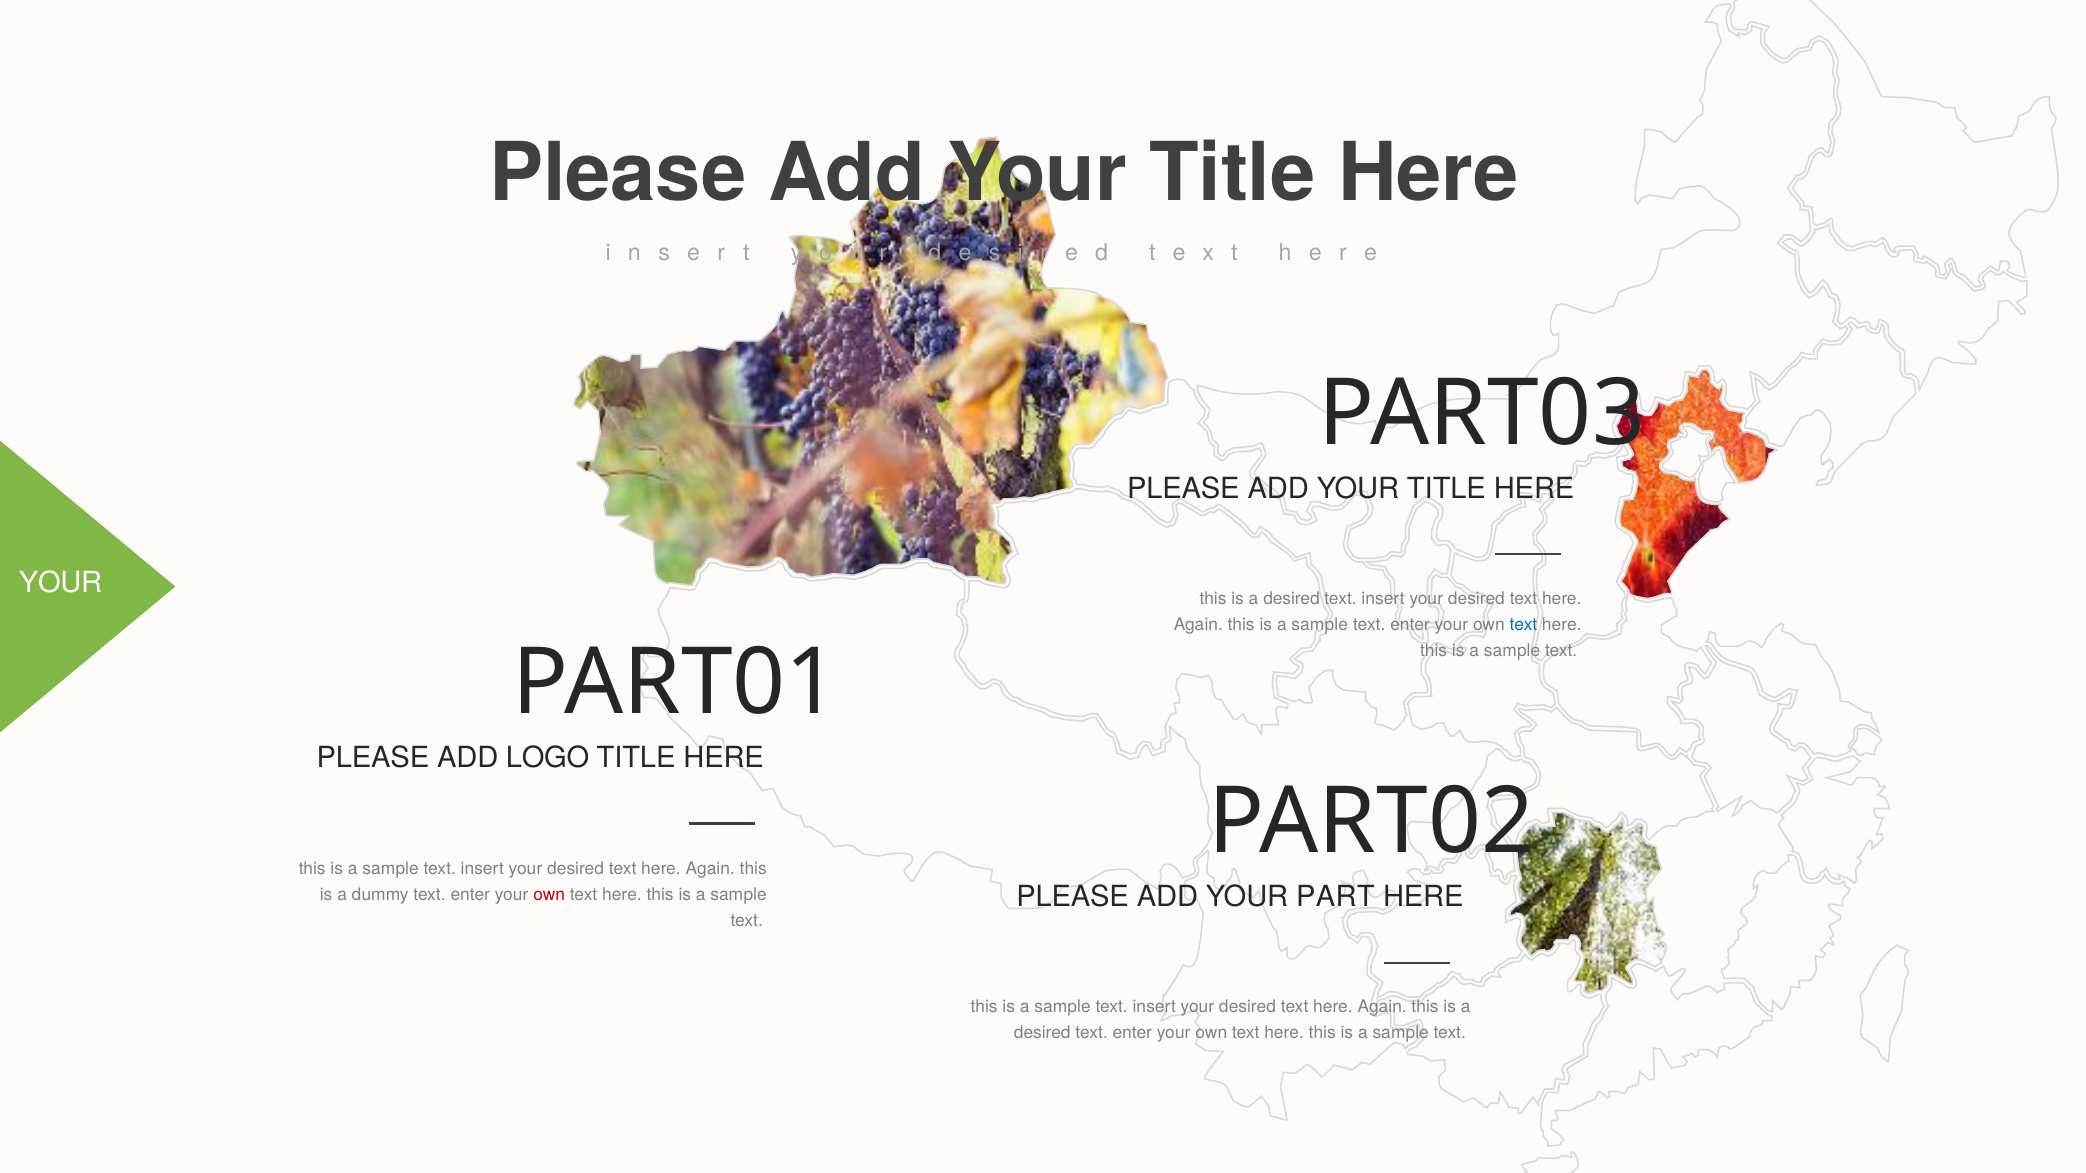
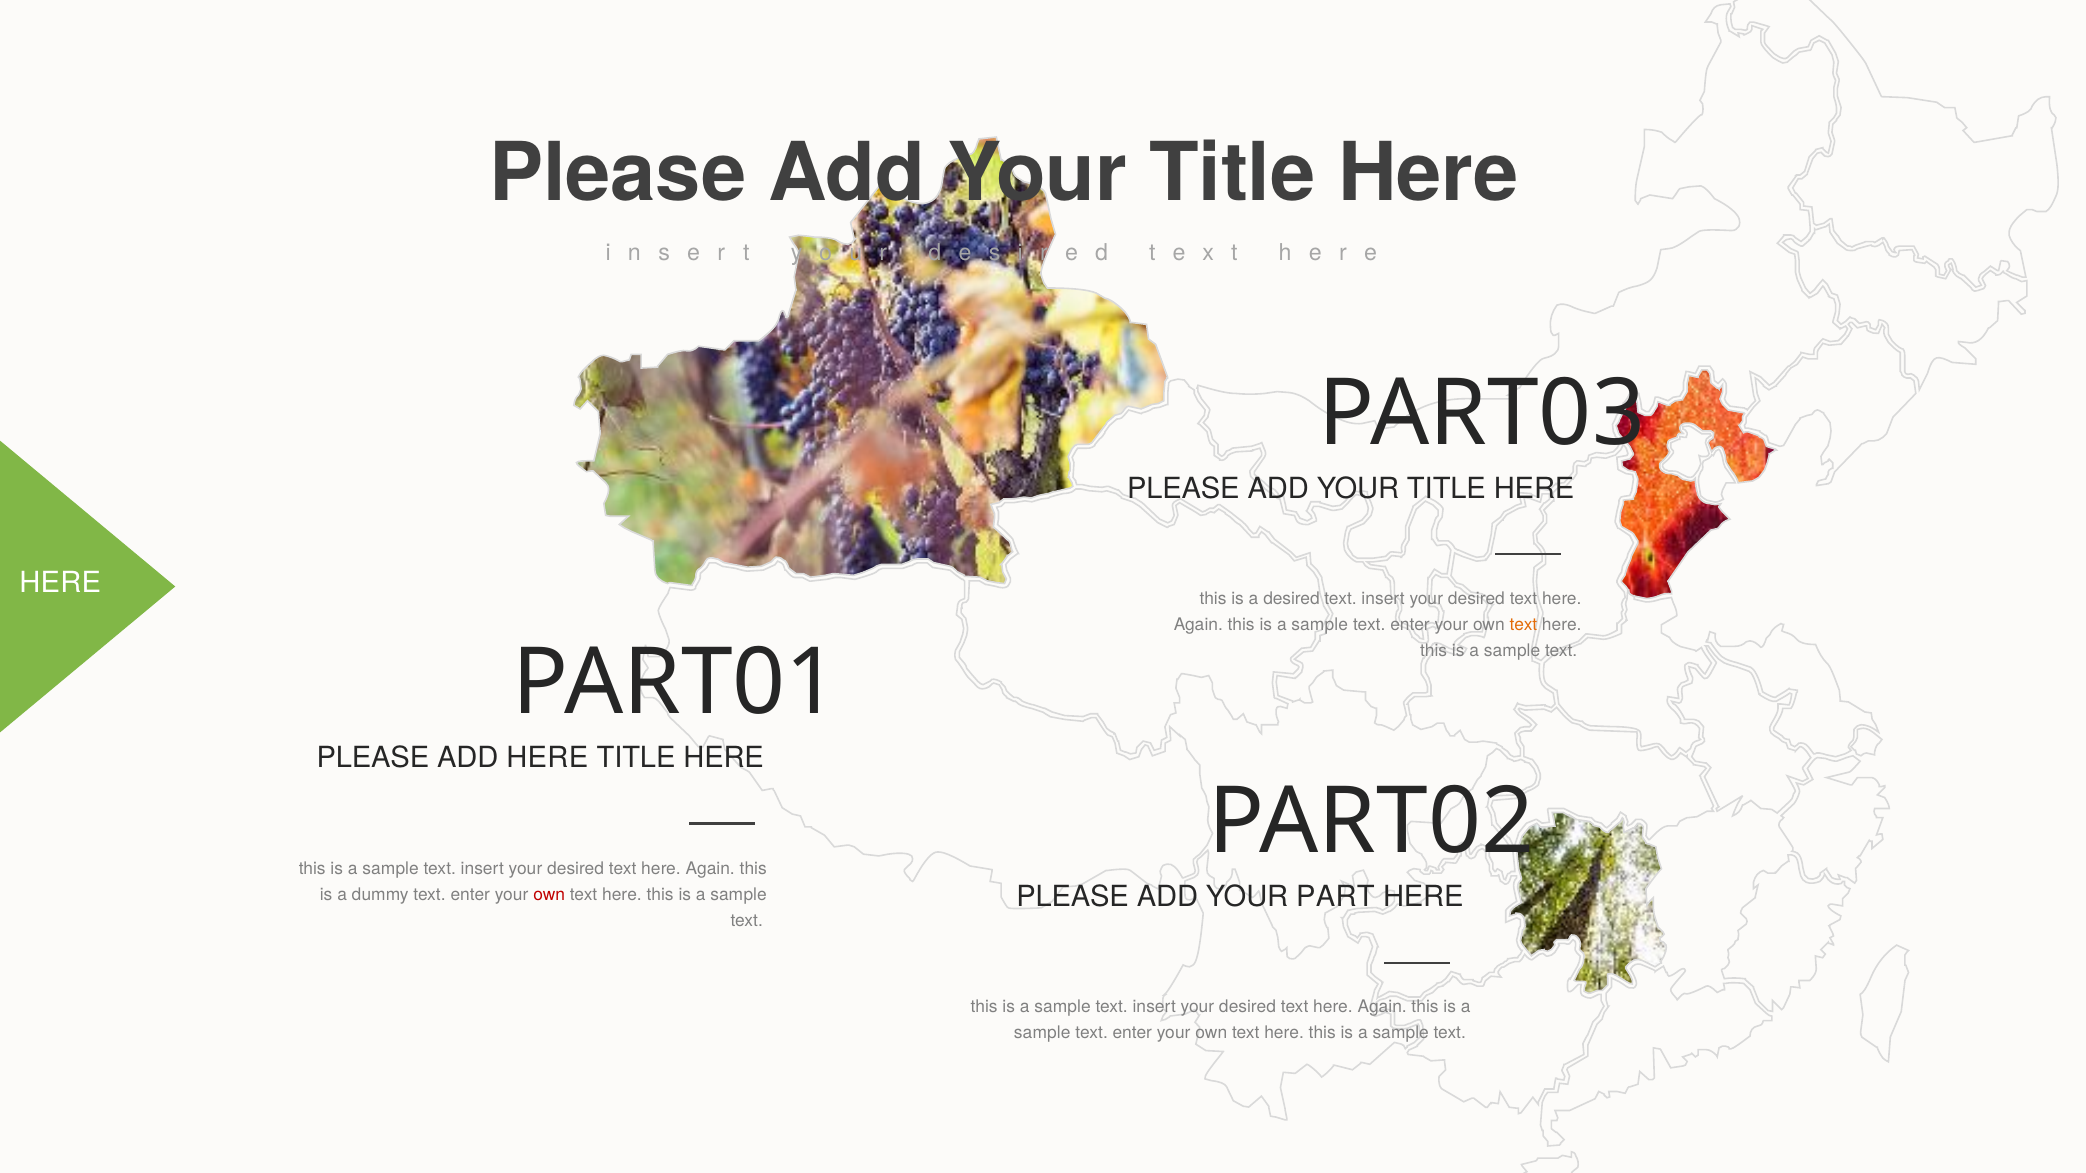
YOUR: YOUR -> HERE (60, 583)
text colour: blue -> orange (1523, 625)
ADD LOGO: LOGO -> HERE (547, 758)
desired: desired -> sample (1042, 1033)
